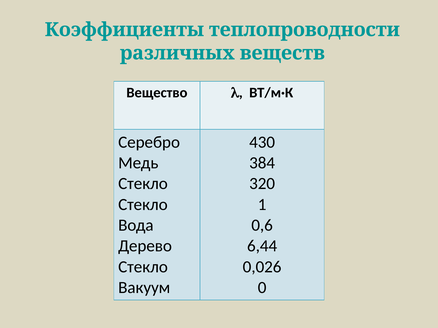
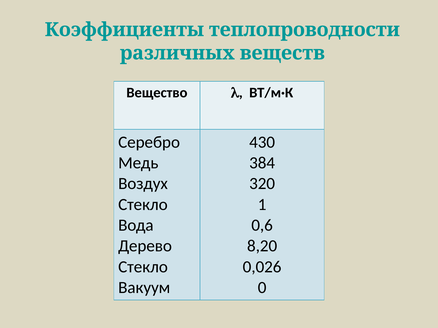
Стекло: Стекло -> Воздух (143, 184)
6,44: 6,44 -> 8,20 (262, 246)
